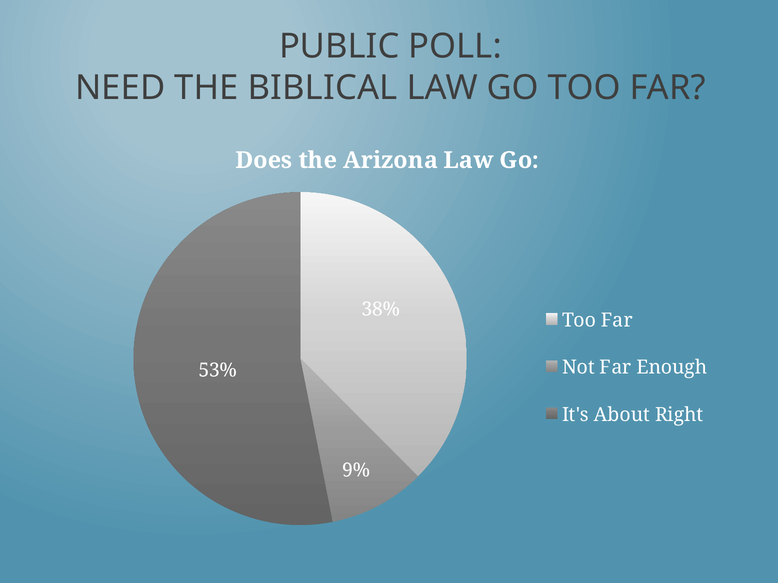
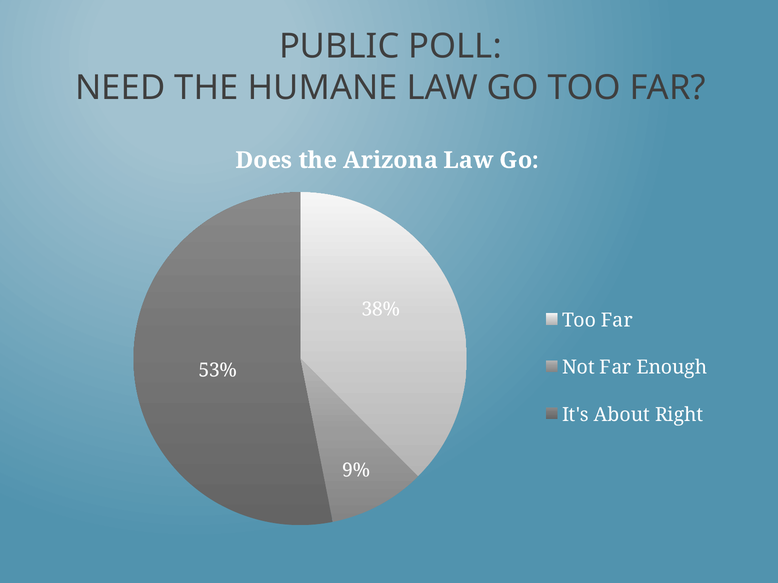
BIBLICAL: BIBLICAL -> HUMANE (323, 88)
